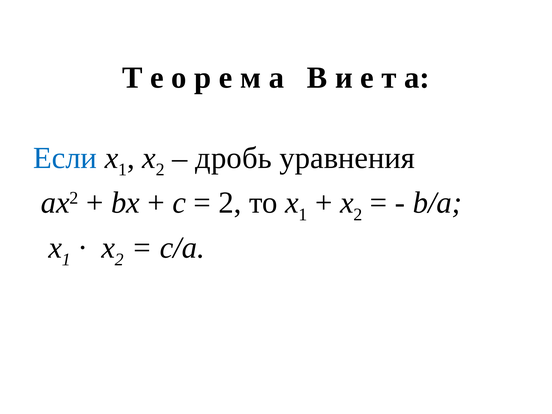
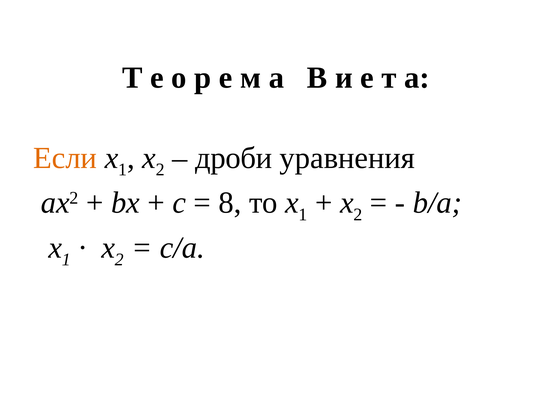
Если colour: blue -> orange (65, 158)
дробь: дробь -> дроби (234, 158)
2: 2 -> 8 (230, 203)
